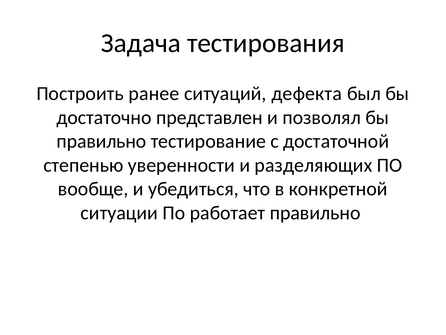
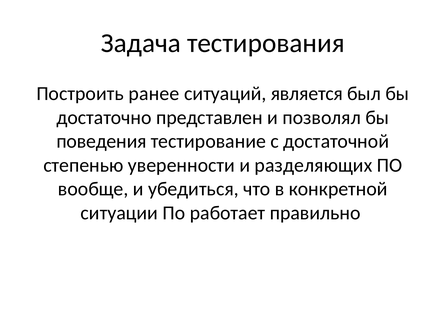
дефекта: дефекта -> является (307, 94)
правильно: правильно -> поведения (102, 141)
